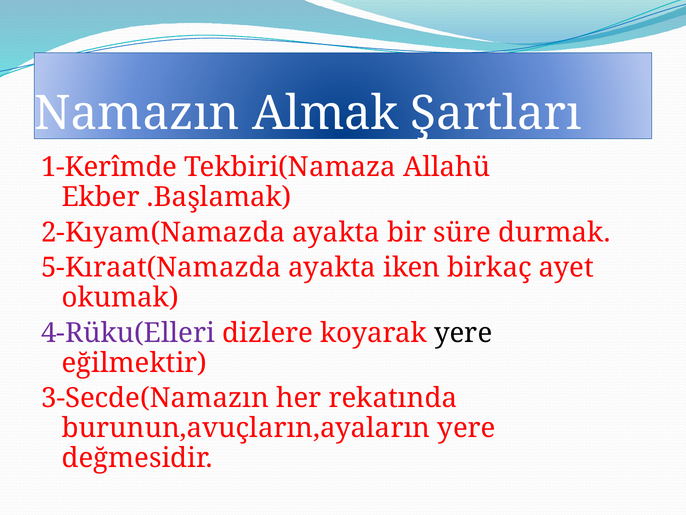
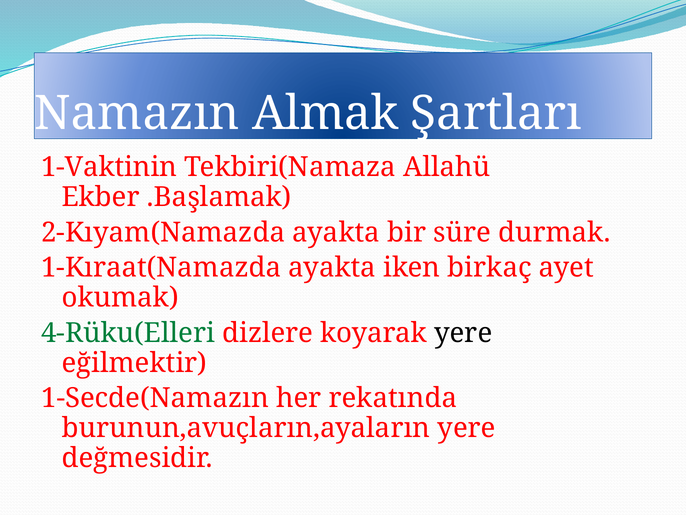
1-Kerîmde: 1-Kerîmde -> 1-Vaktinin (109, 167)
5-Kıraat(Namazda: 5-Kıraat(Namazda -> 1-Kıraat(Namazda (161, 268)
4-Rüku(Elleri colour: purple -> green (128, 333)
3-Secde(Namazın: 3-Secde(Namazın -> 1-Secde(Namazın (155, 398)
